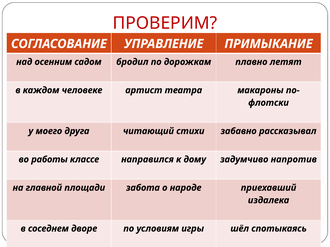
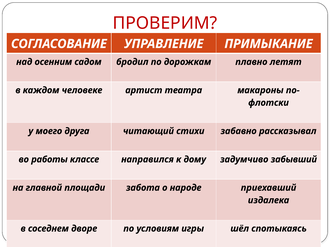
напротив: напротив -> забывший (294, 160)
